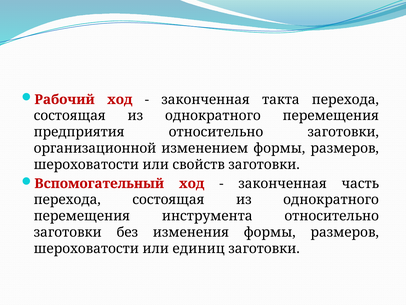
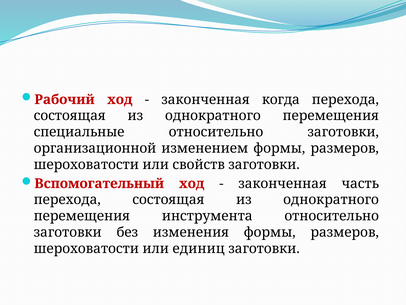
такта: такта -> когда (281, 99)
предприятия: предприятия -> специальные (79, 132)
